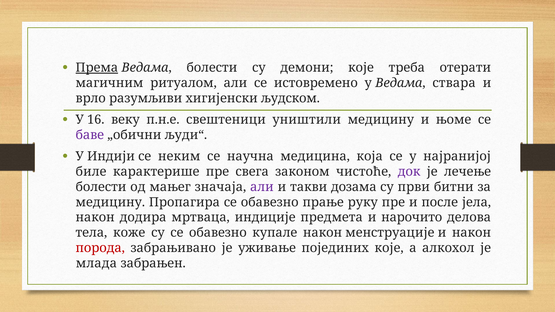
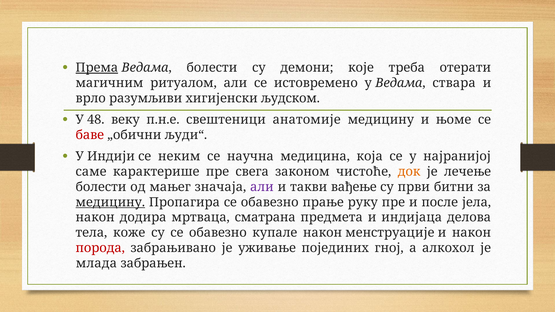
16: 16 -> 48 (96, 120)
уништили: уништили -> анатомије (307, 120)
баве colour: purple -> red (90, 135)
биле: биле -> саме (91, 172)
док colour: purple -> orange (409, 172)
дозама: дозама -> вађење (354, 187)
медицину underline: none -> present (110, 202)
индиције: индиције -> сматрана (265, 218)
нарочито: нарочито -> индијаца (412, 218)
појединих које: које -> гној (389, 248)
